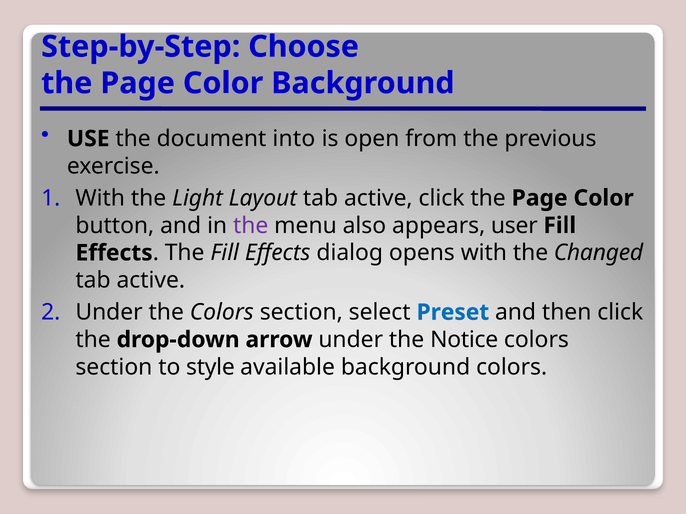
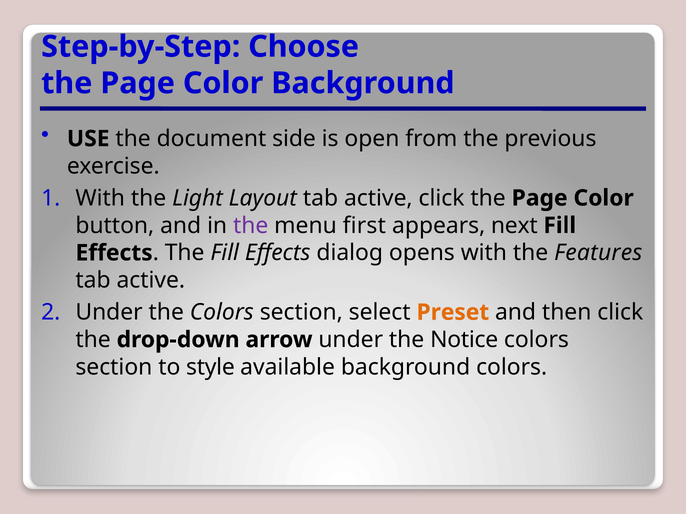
into: into -> side (294, 139)
also: also -> first (364, 226)
user: user -> next (514, 226)
Changed: Changed -> Features (598, 253)
Preset colour: blue -> orange (453, 313)
